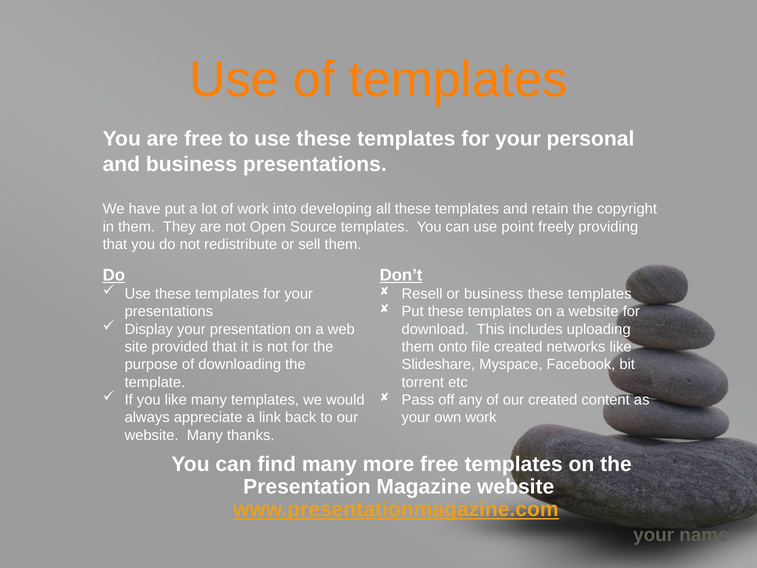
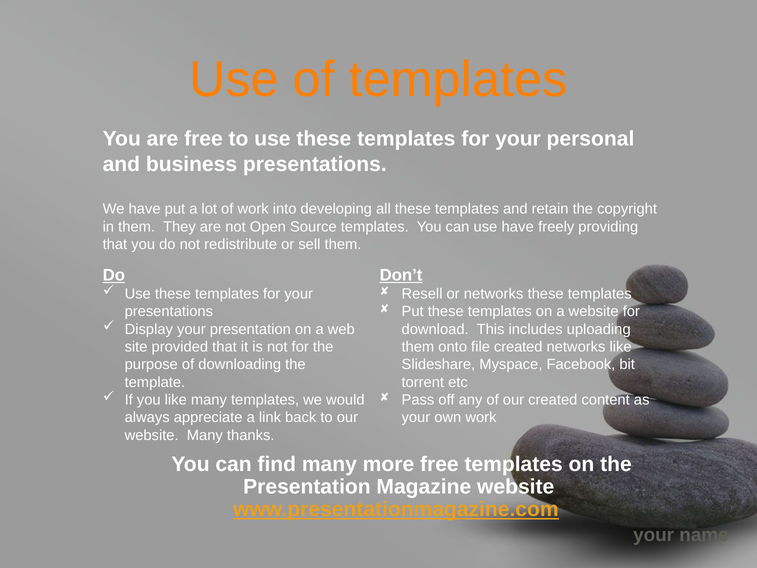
use point: point -> have (518, 227)
or business: business -> networks (494, 294)
